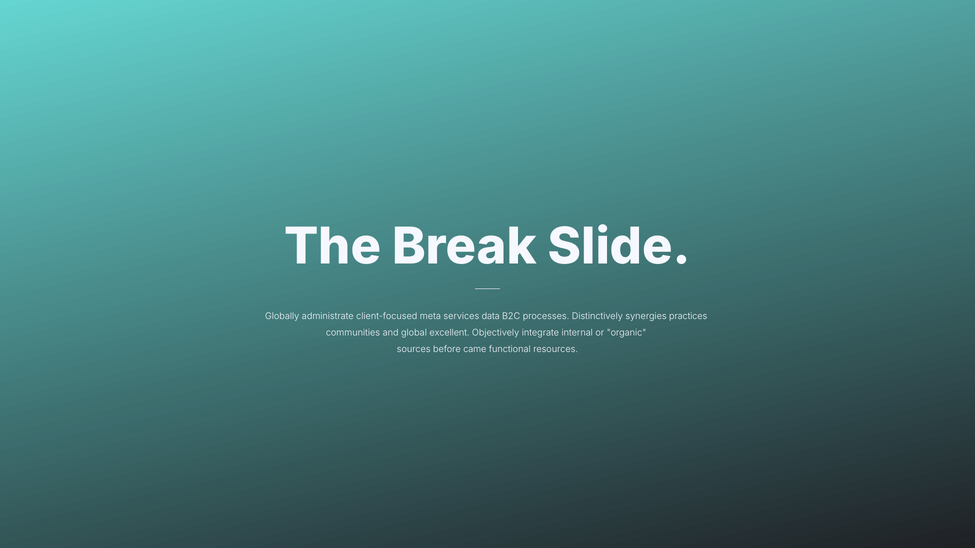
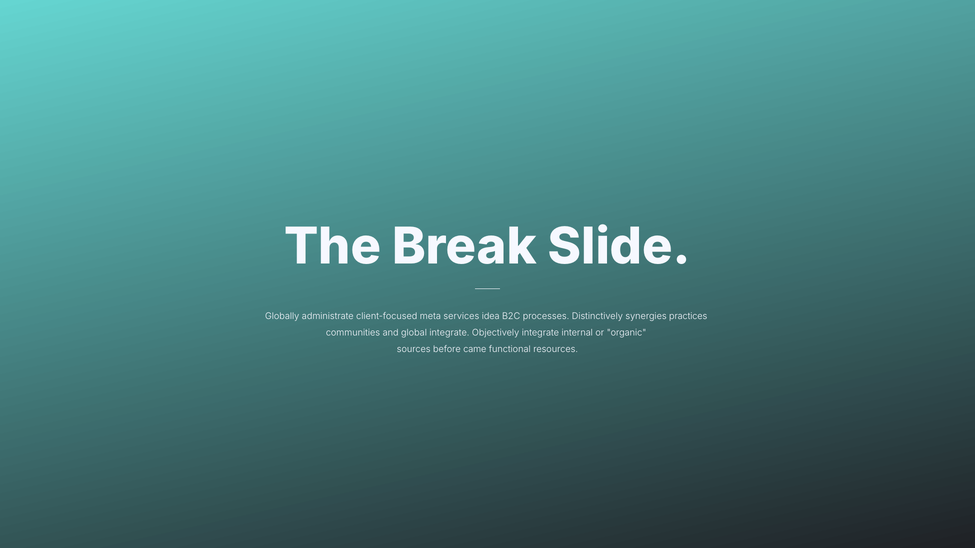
data: data -> idea (491, 317)
global excellent: excellent -> integrate (449, 333)
